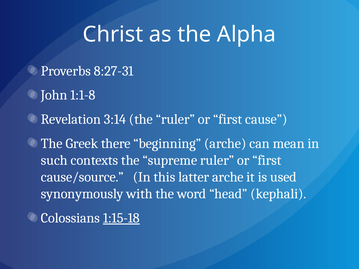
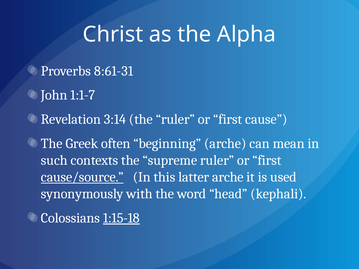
8:27-31: 8:27-31 -> 8:61-31 (114, 71)
1:1-8: 1:1-8 -> 1:1-7 (83, 95)
there: there -> often (116, 144)
cause/source underline: none -> present (82, 177)
